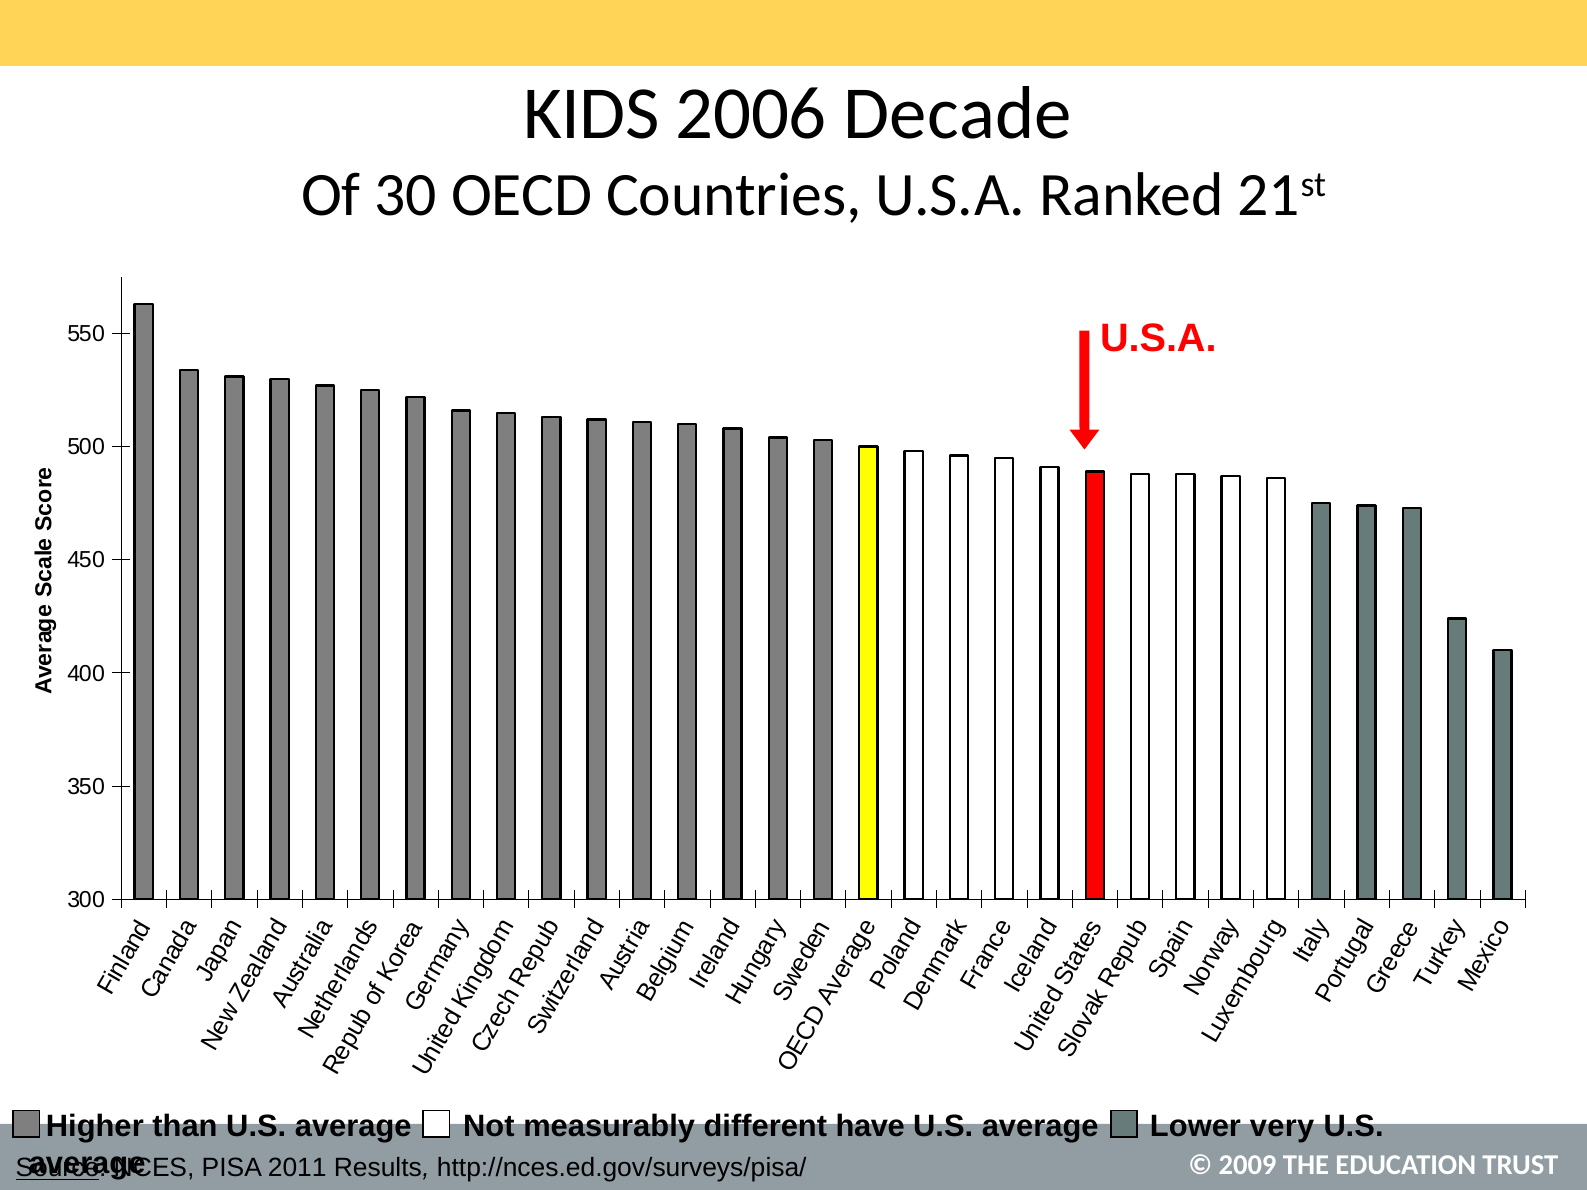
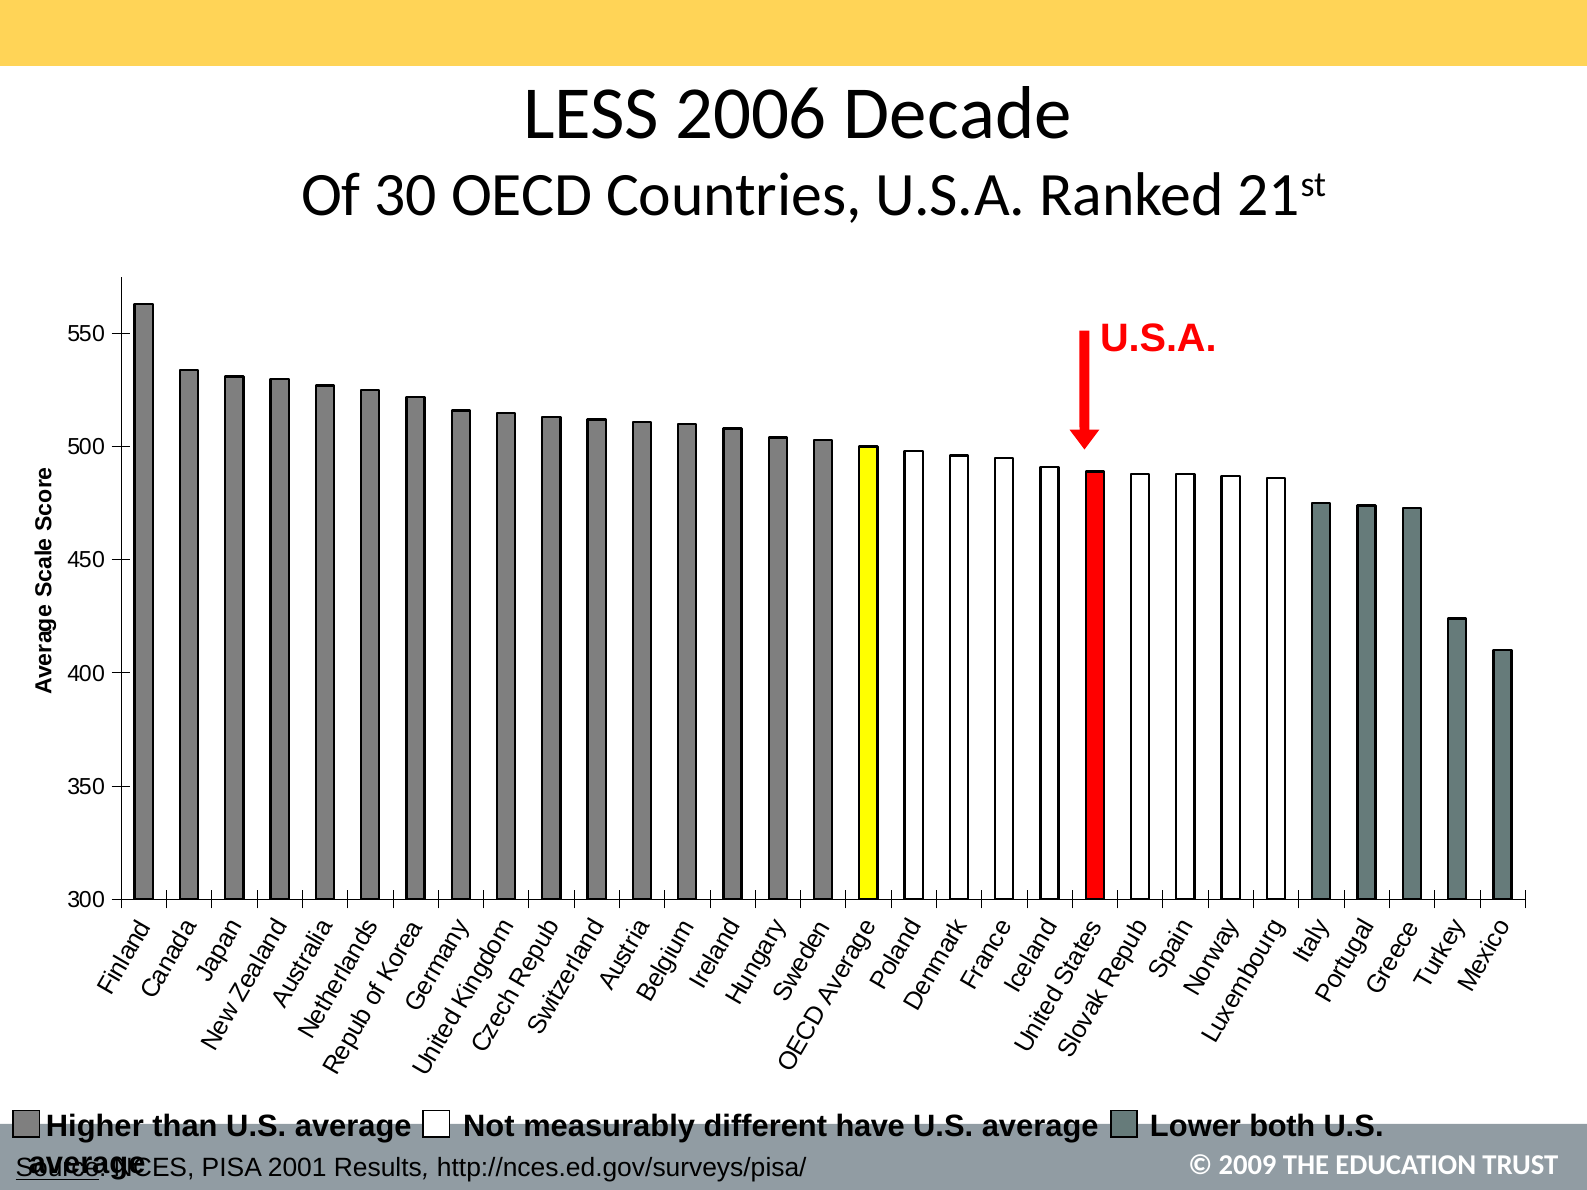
KIDS: KIDS -> LESS (591, 114)
very: very -> both (1282, 1126)
2011: 2011 -> 2001 (297, 1168)
